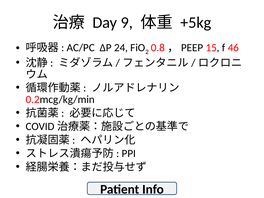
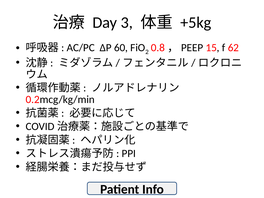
9: 9 -> 3 (127, 23)
24: 24 -> 60 (121, 48)
46: 46 -> 62 (233, 48)
